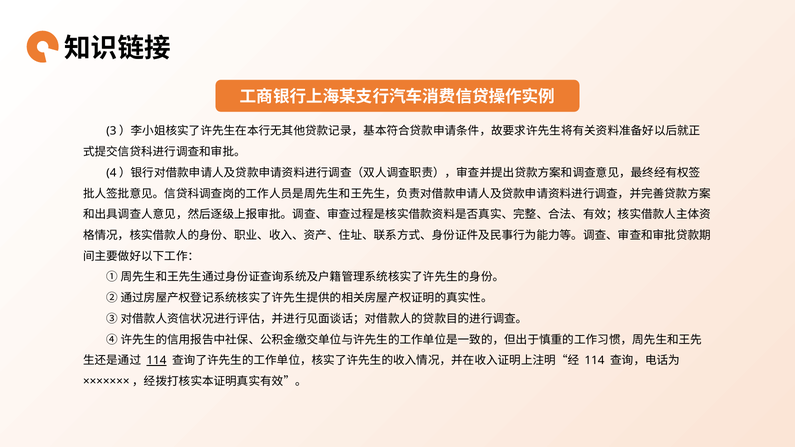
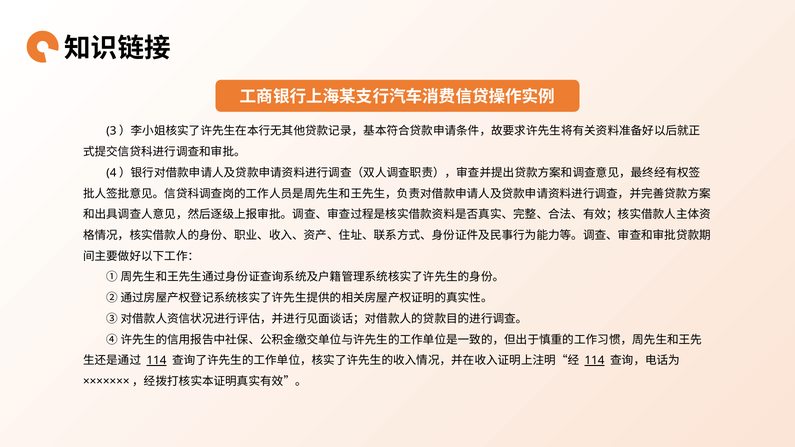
114 underline: none -> present (595, 361)
